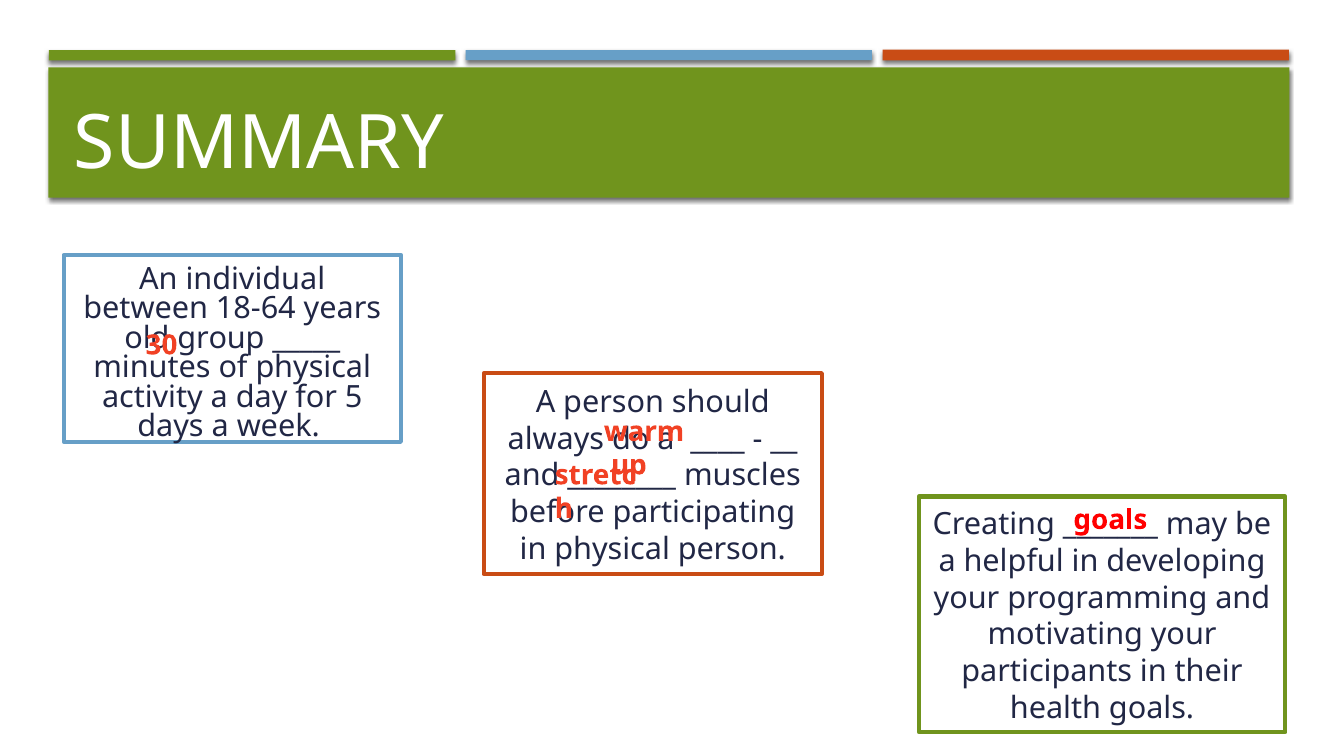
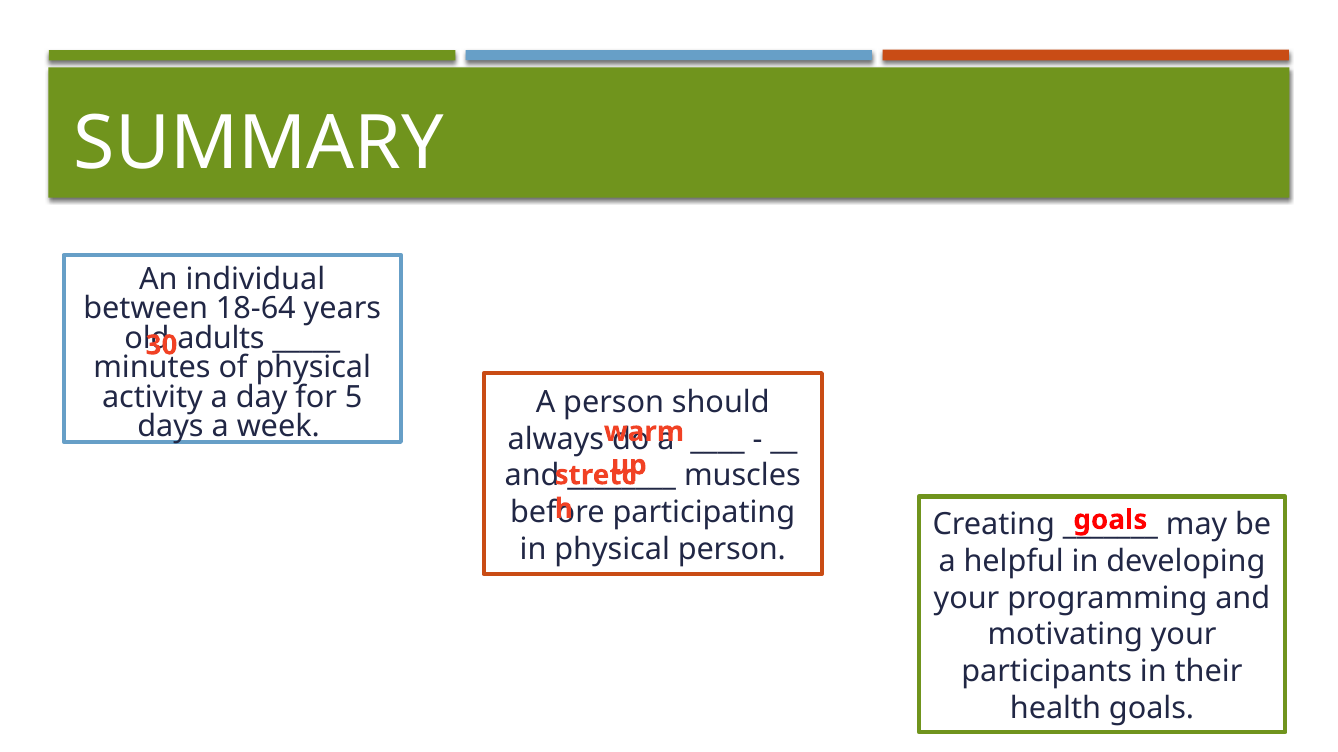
group: group -> adults (221, 339)
